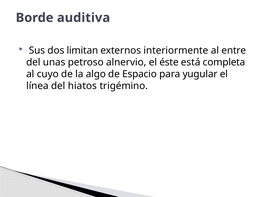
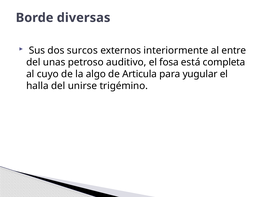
auditiva: auditiva -> diversas (84, 18)
limitan: limitan -> surcos (82, 51)
alnervio: alnervio -> auditivo (126, 62)
éste: éste -> fosa (169, 62)
Espacio: Espacio -> Articula (140, 74)
línea: línea -> halla (37, 86)
hiatos: hiatos -> unirse (82, 86)
